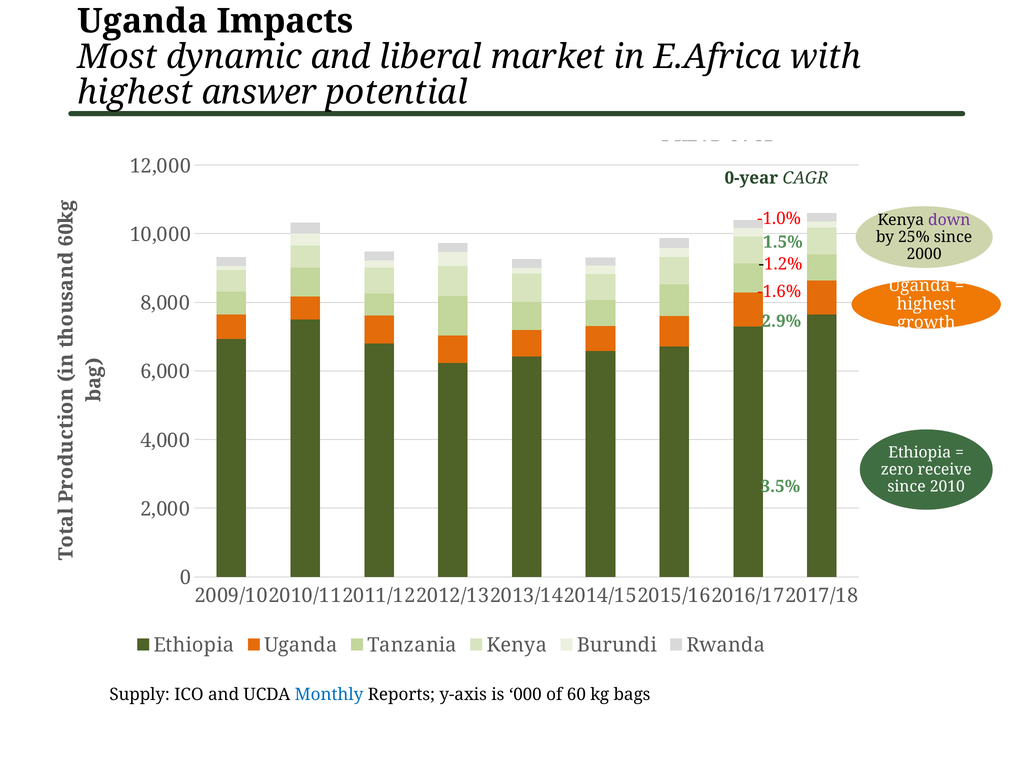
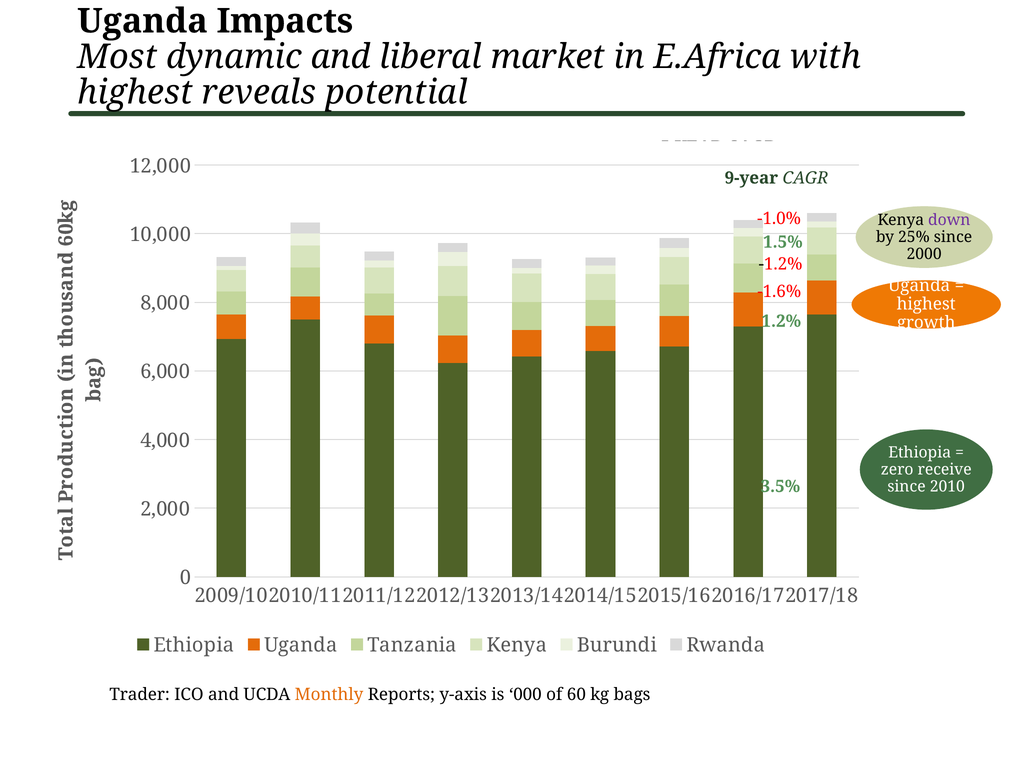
answer: answer -> reveals (259, 92)
0-year: 0-year -> 9-year (751, 178)
2.9%: 2.9% -> 1.2% (781, 321)
Supply: Supply -> Trader (140, 694)
Monthly colour: blue -> orange (329, 694)
